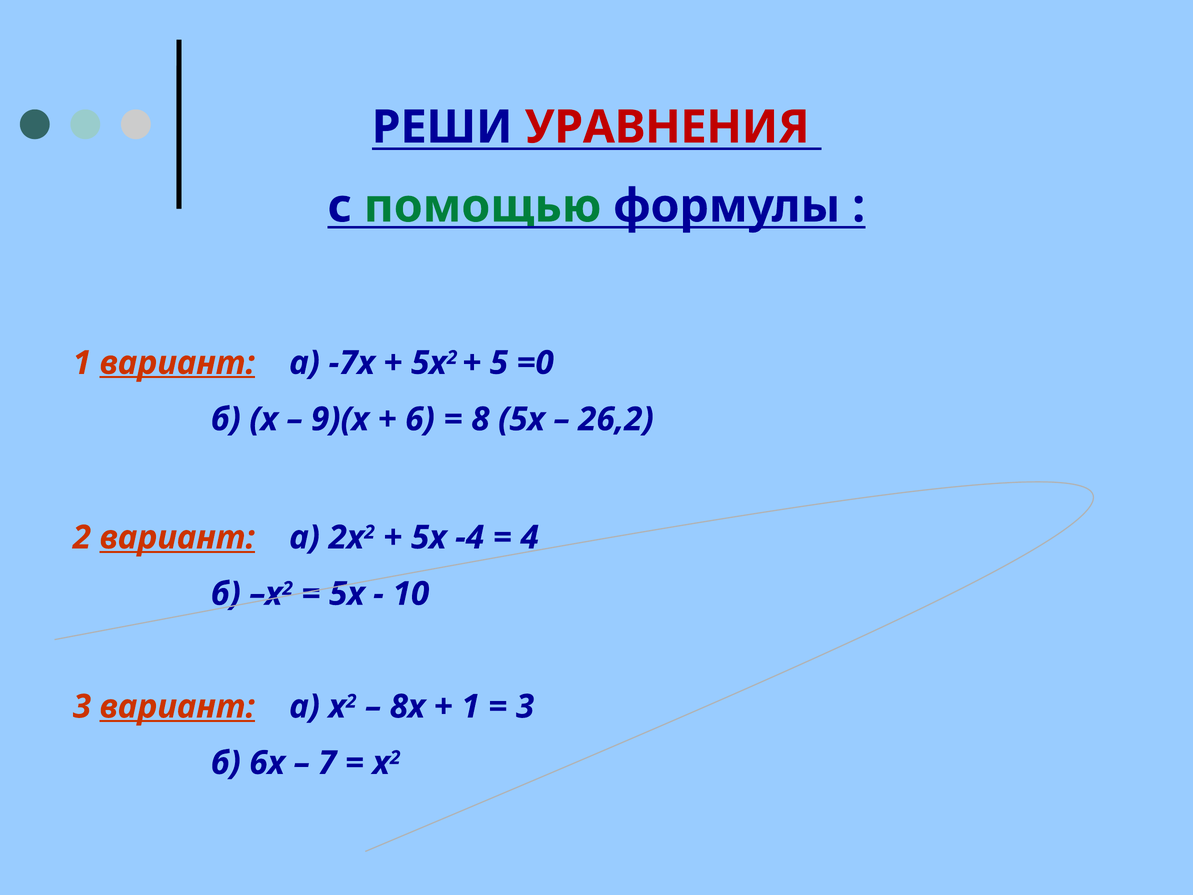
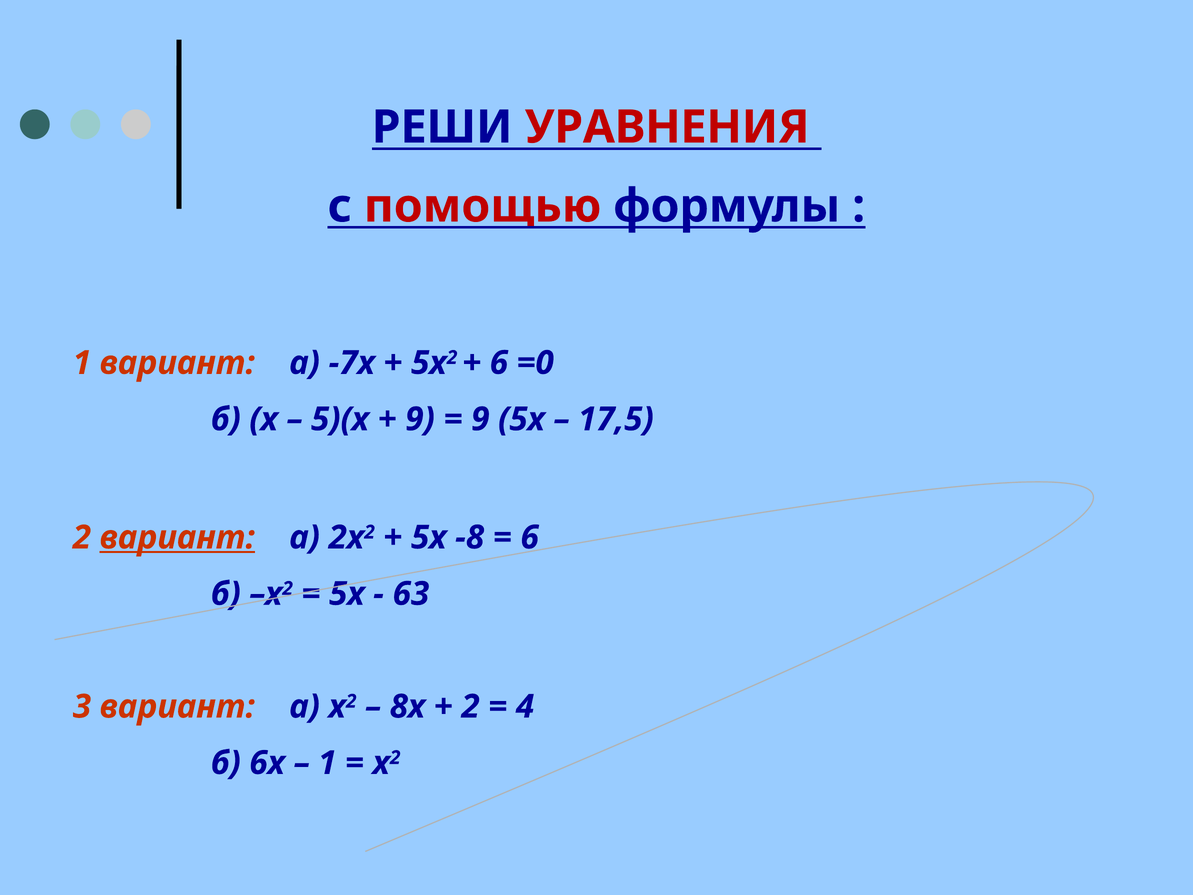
помощью colour: green -> red (483, 206)
вариант underline: present -> none (177, 363)
5: 5 -> 6 (499, 363)
9)(х: 9)(х -> 5)(х (340, 419)
6: 6 -> 9 (420, 419)
8: 8 -> 9 (480, 419)
26,2: 26,2 -> 17,5 (616, 419)
-4: -4 -> -8 (470, 537)
4: 4 -> 6 (530, 537)
10: 10 -> 63 (411, 594)
вариант underline: present -> none (177, 706)
1: 1 -> 2 (471, 706)
3: 3 -> 4 (525, 706)
7: 7 -> 1 (327, 763)
